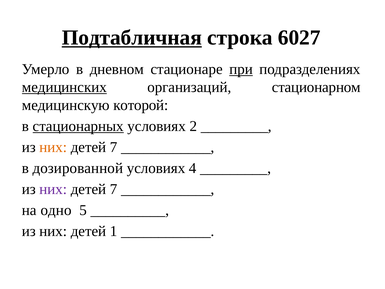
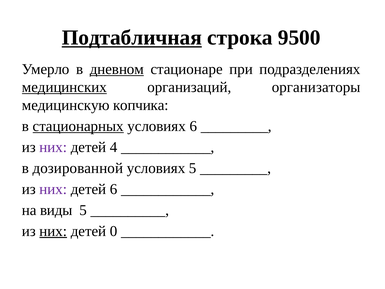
6027: 6027 -> 9500 (299, 38)
дневном underline: none -> present (117, 69)
при underline: present -> none (241, 69)
стационарном: стационарном -> организаторы (316, 87)
которой: которой -> копчика (141, 105)
условиях 2: 2 -> 6 (193, 126)
них colour: orange -> purple (53, 147)
7: 7 -> 4 (114, 147)
условиях 4: 4 -> 5 (193, 168)
7: 7 -> 6 (114, 189)
одно: одно -> виды (56, 210)
них underline: none -> present (53, 231)
1: 1 -> 0 (114, 231)
